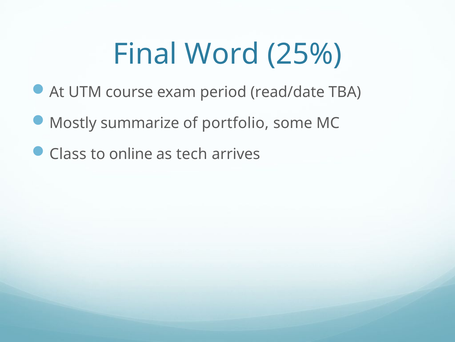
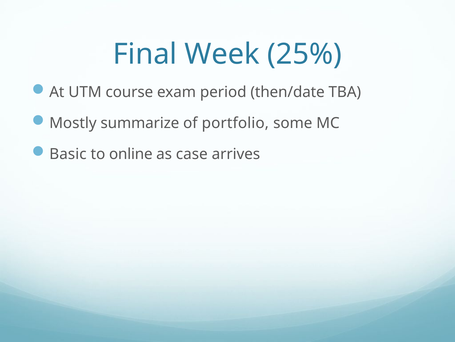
Word: Word -> Week (222, 54)
read/date: read/date -> then/date (288, 92)
Class: Class -> Basic (68, 154)
tech: tech -> case (192, 154)
